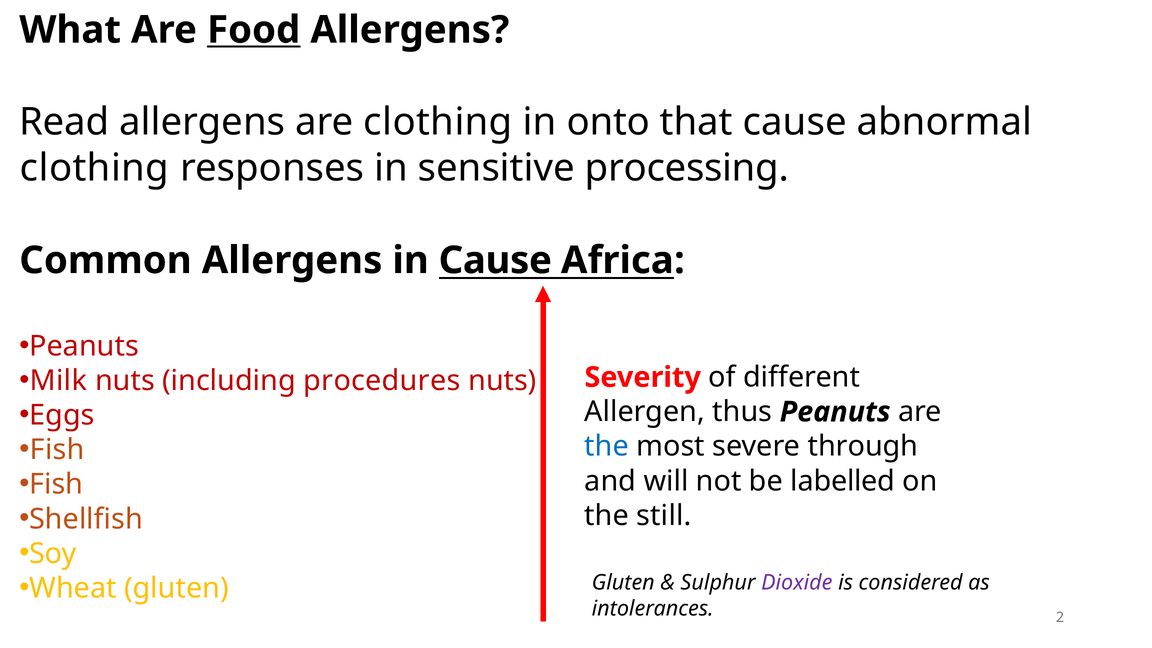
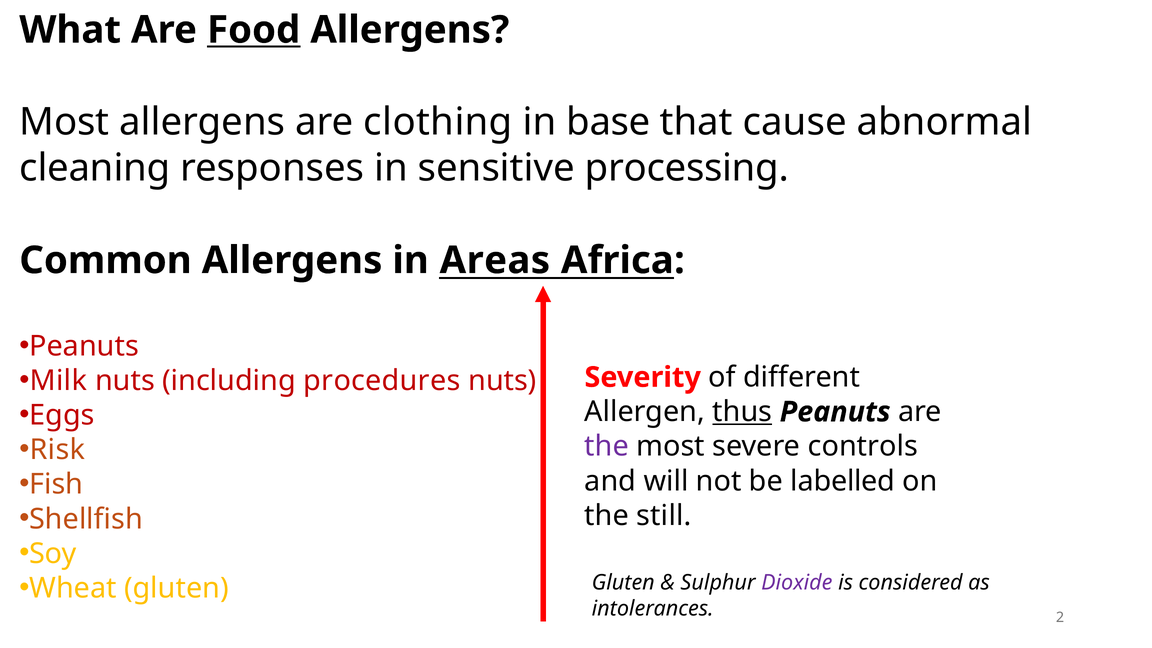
Read: Read -> Most (64, 122)
onto: onto -> base (608, 122)
clothing: clothing -> cleaning (95, 168)
in Cause: Cause -> Areas (495, 260)
thus underline: none -> present (742, 412)
Fish: Fish -> Risk (57, 450)
the colour: blue -> purple (607, 446)
through: through -> controls (863, 446)
